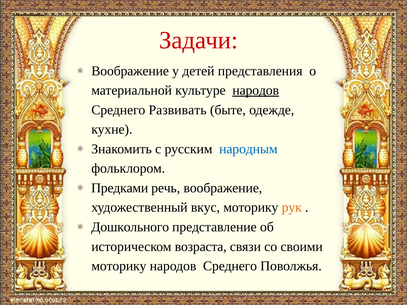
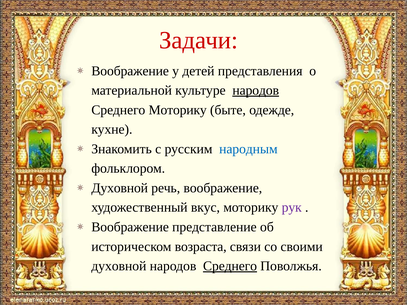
Среднего Развивать: Развивать -> Моторику (178, 110)
Предками: Предками -> Духовной (120, 188)
рук colour: orange -> purple (292, 208)
Дошкольного: Дошкольного -> Воображение (130, 227)
моторику: моторику -> духовной (119, 266)
Среднего underline: none -> present (230, 266)
